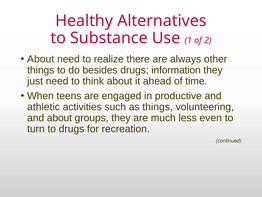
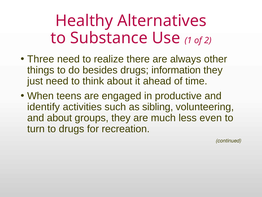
About: About -> Three (41, 59)
athletic: athletic -> identify (44, 107)
as things: things -> sibling (158, 107)
